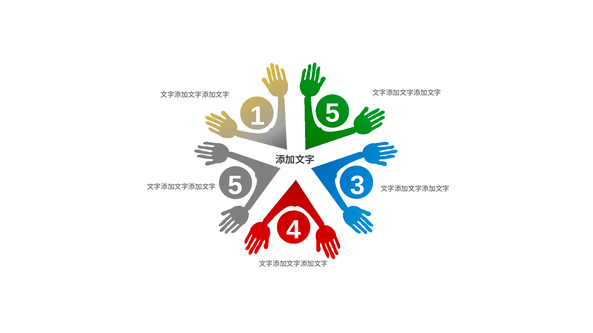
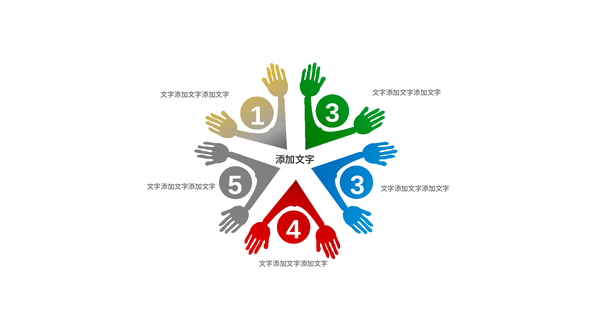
1 5: 5 -> 3 (332, 113)
